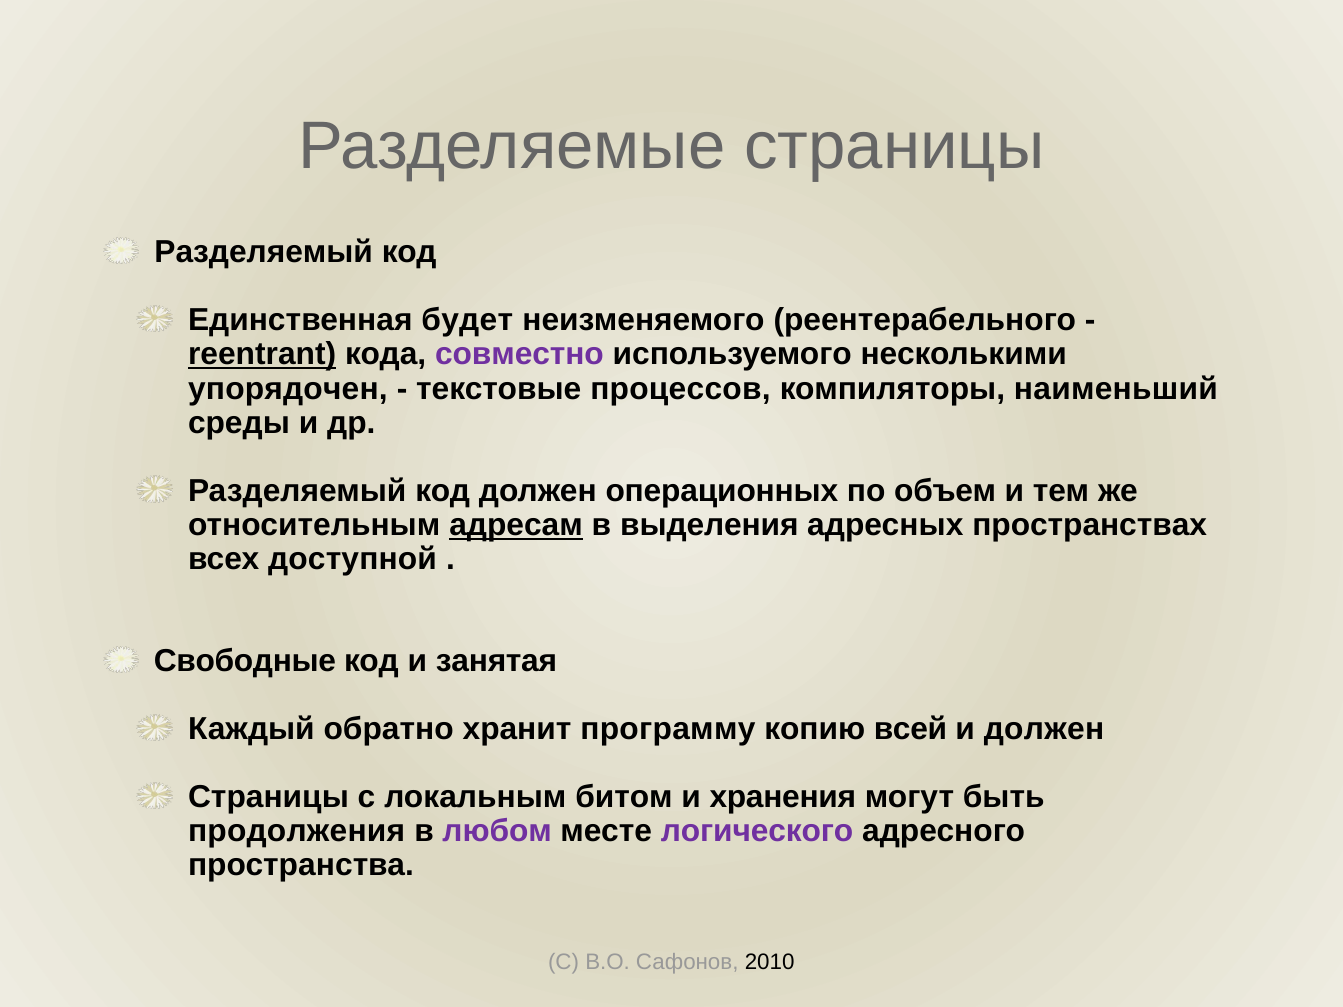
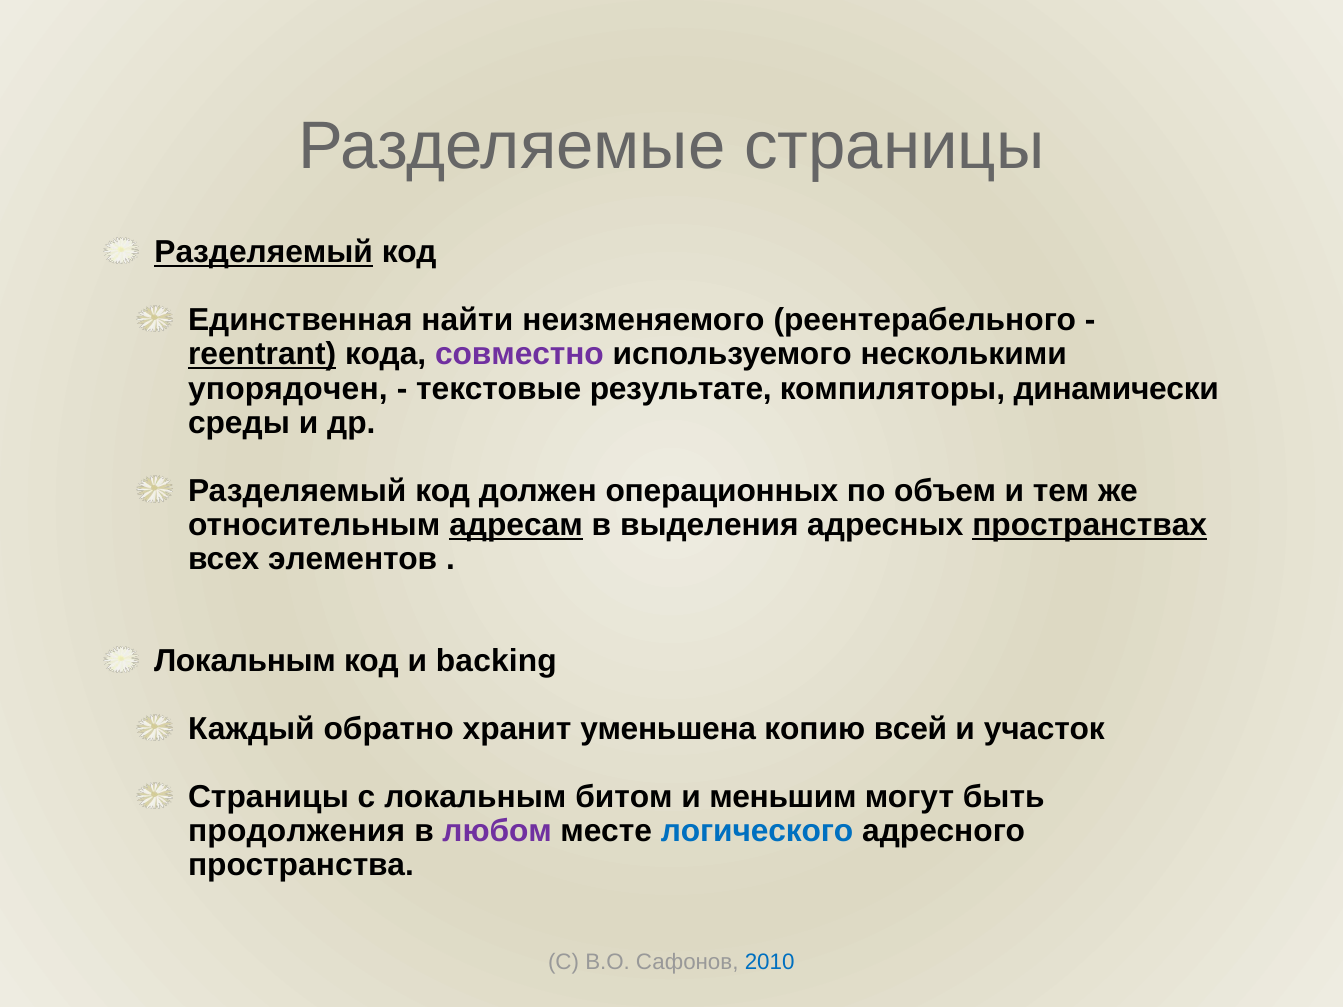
Разделяемый underline: none -> present (264, 252)
будет: будет -> найти (467, 320)
процессов: процессов -> результате (681, 389)
наименьший: наименьший -> динамически (1116, 389)
пространствах underline: none -> present (1090, 525)
доступной: доступной -> элементов (353, 559)
Свободные: Свободные -> Локальным (245, 661)
занятая: занятая -> backing (496, 661)
программу: программу -> уменьшена (668, 729)
и должен: должен -> участок (1044, 729)
хранения: хранения -> меньшим (783, 797)
логического colour: purple -> blue (757, 831)
2010 colour: black -> blue (770, 962)
